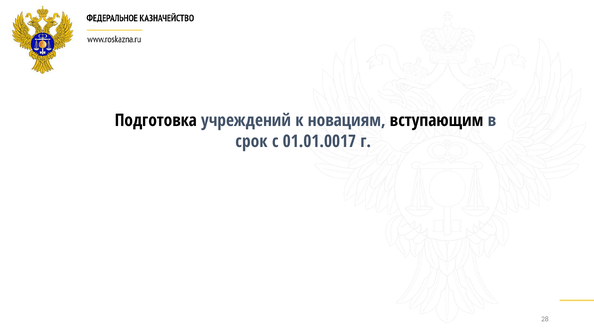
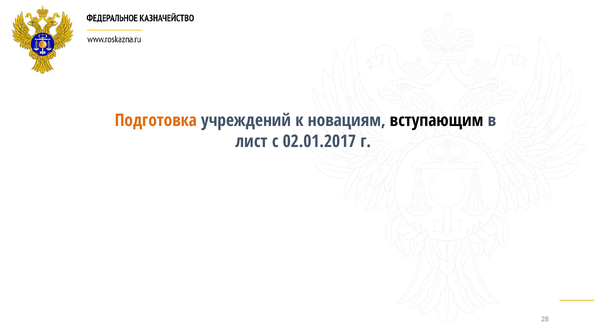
Подготовка colour: black -> orange (156, 121)
срок: срок -> лист (252, 141)
01.01.0017: 01.01.0017 -> 02.01.2017 (319, 141)
